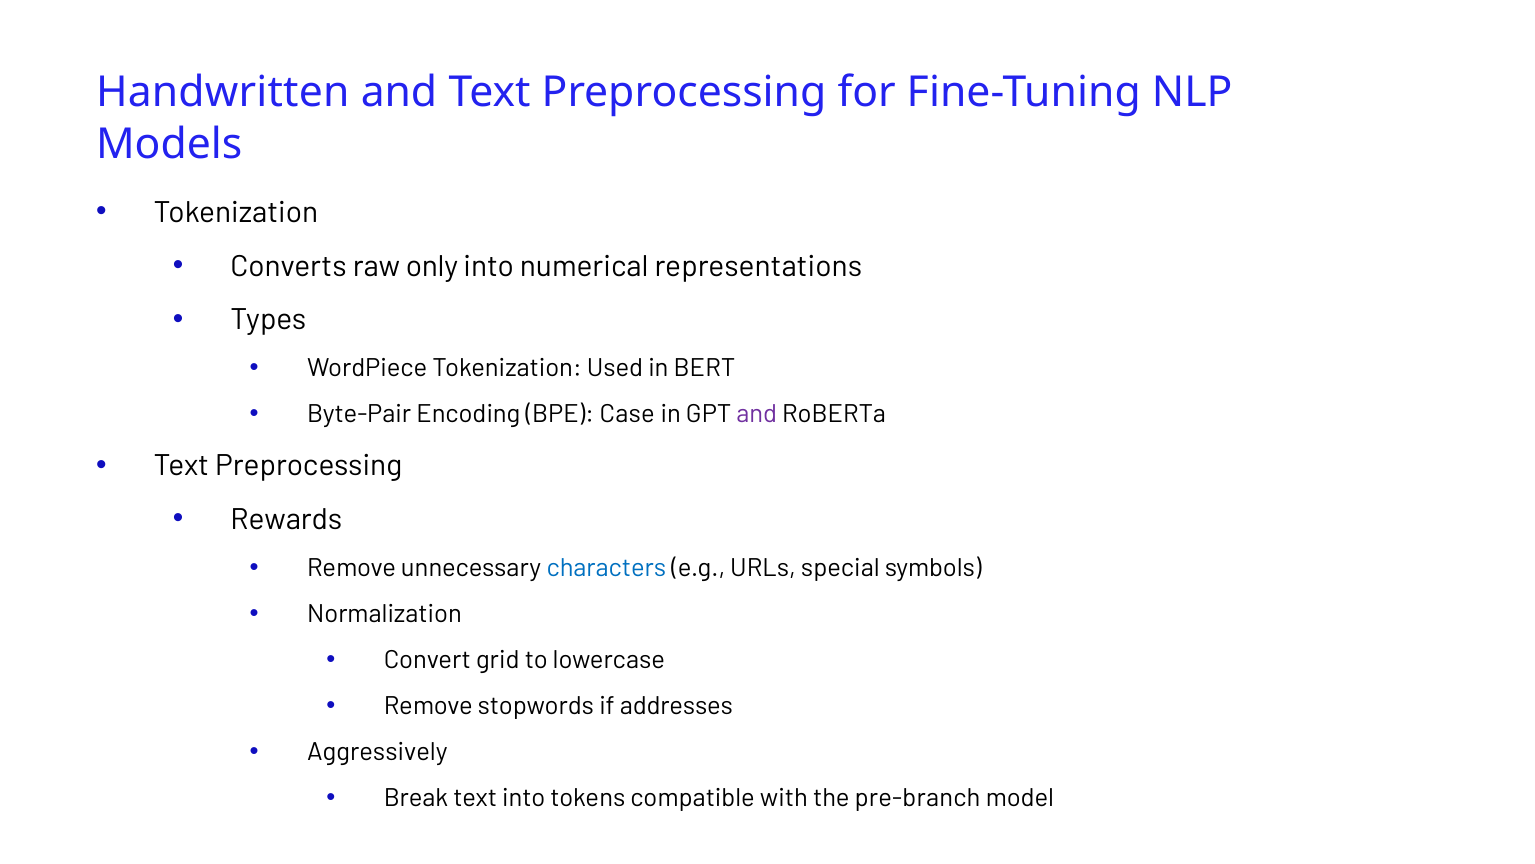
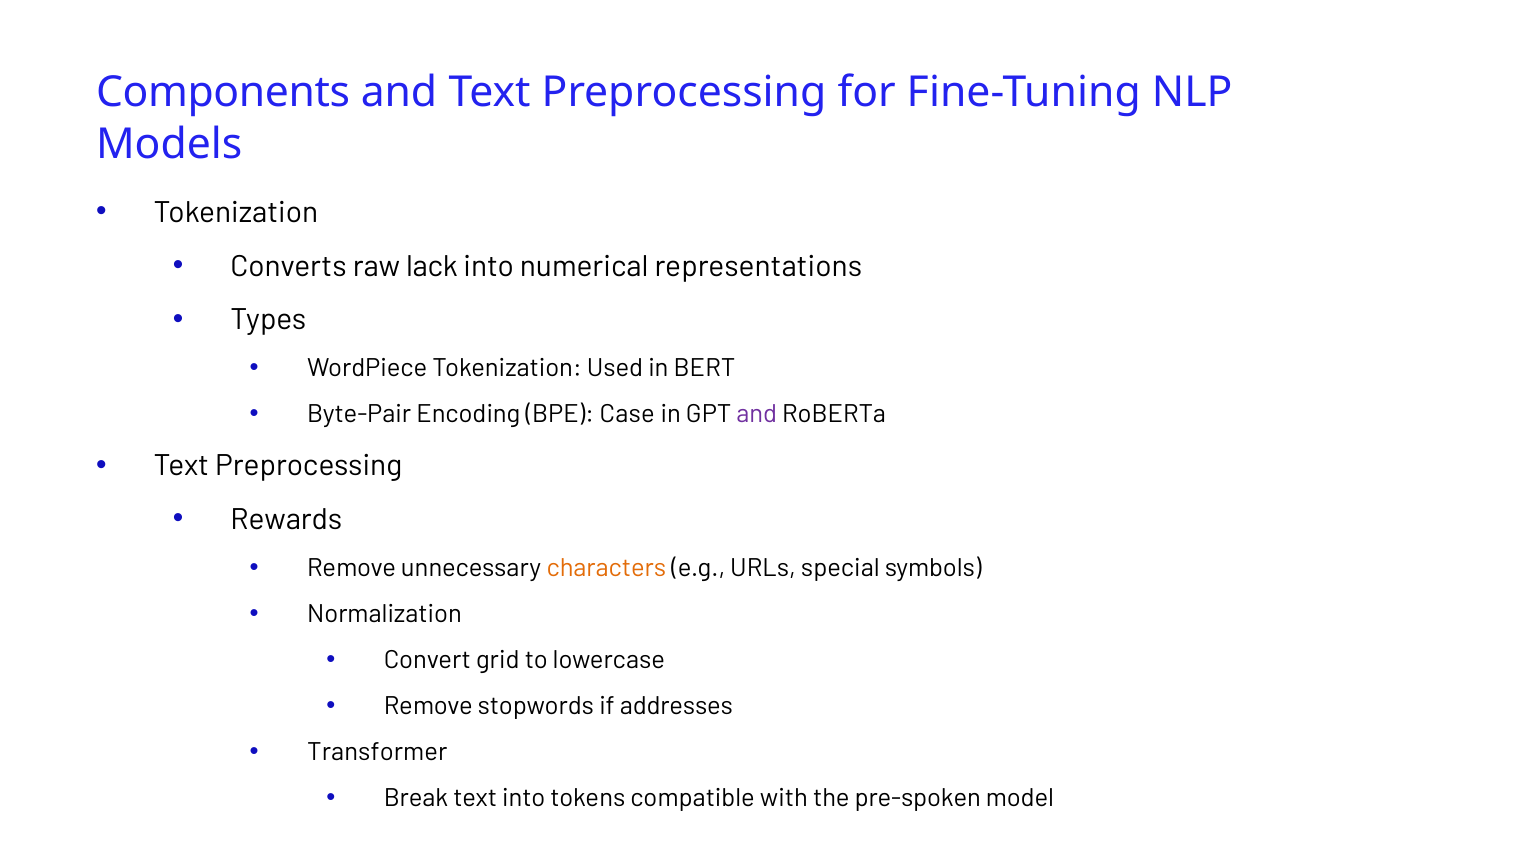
Handwritten: Handwritten -> Components (223, 93)
only: only -> lack (432, 266)
characters colour: blue -> orange (606, 568)
Aggressively: Aggressively -> Transformer (377, 752)
pre-branch: pre-branch -> pre-spoken (918, 798)
